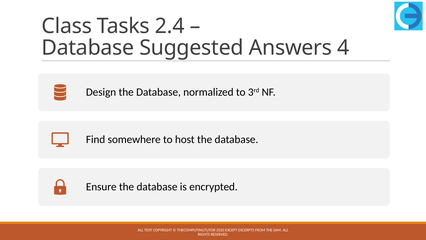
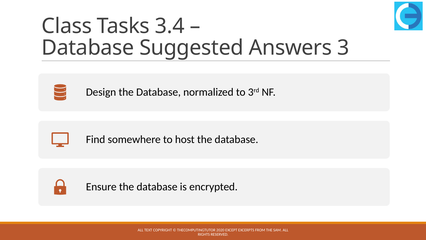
2.4: 2.4 -> 3.4 (170, 26)
4: 4 -> 3 (343, 48)
